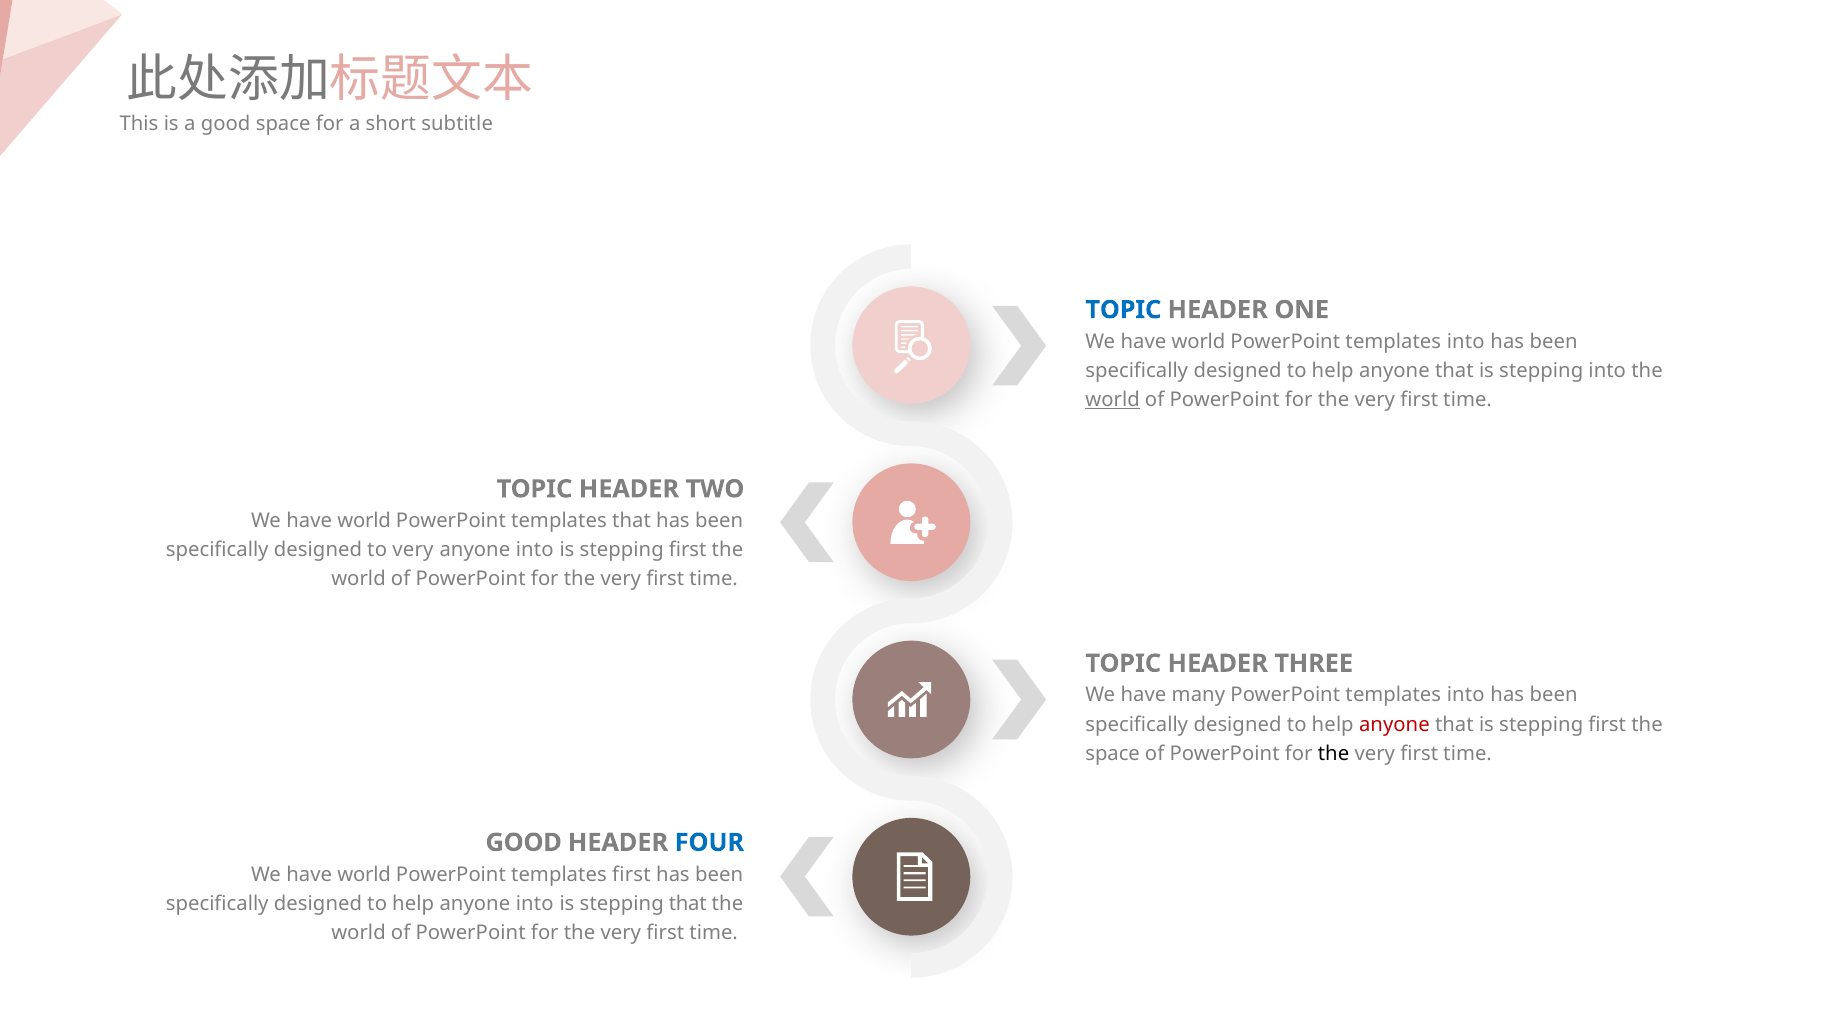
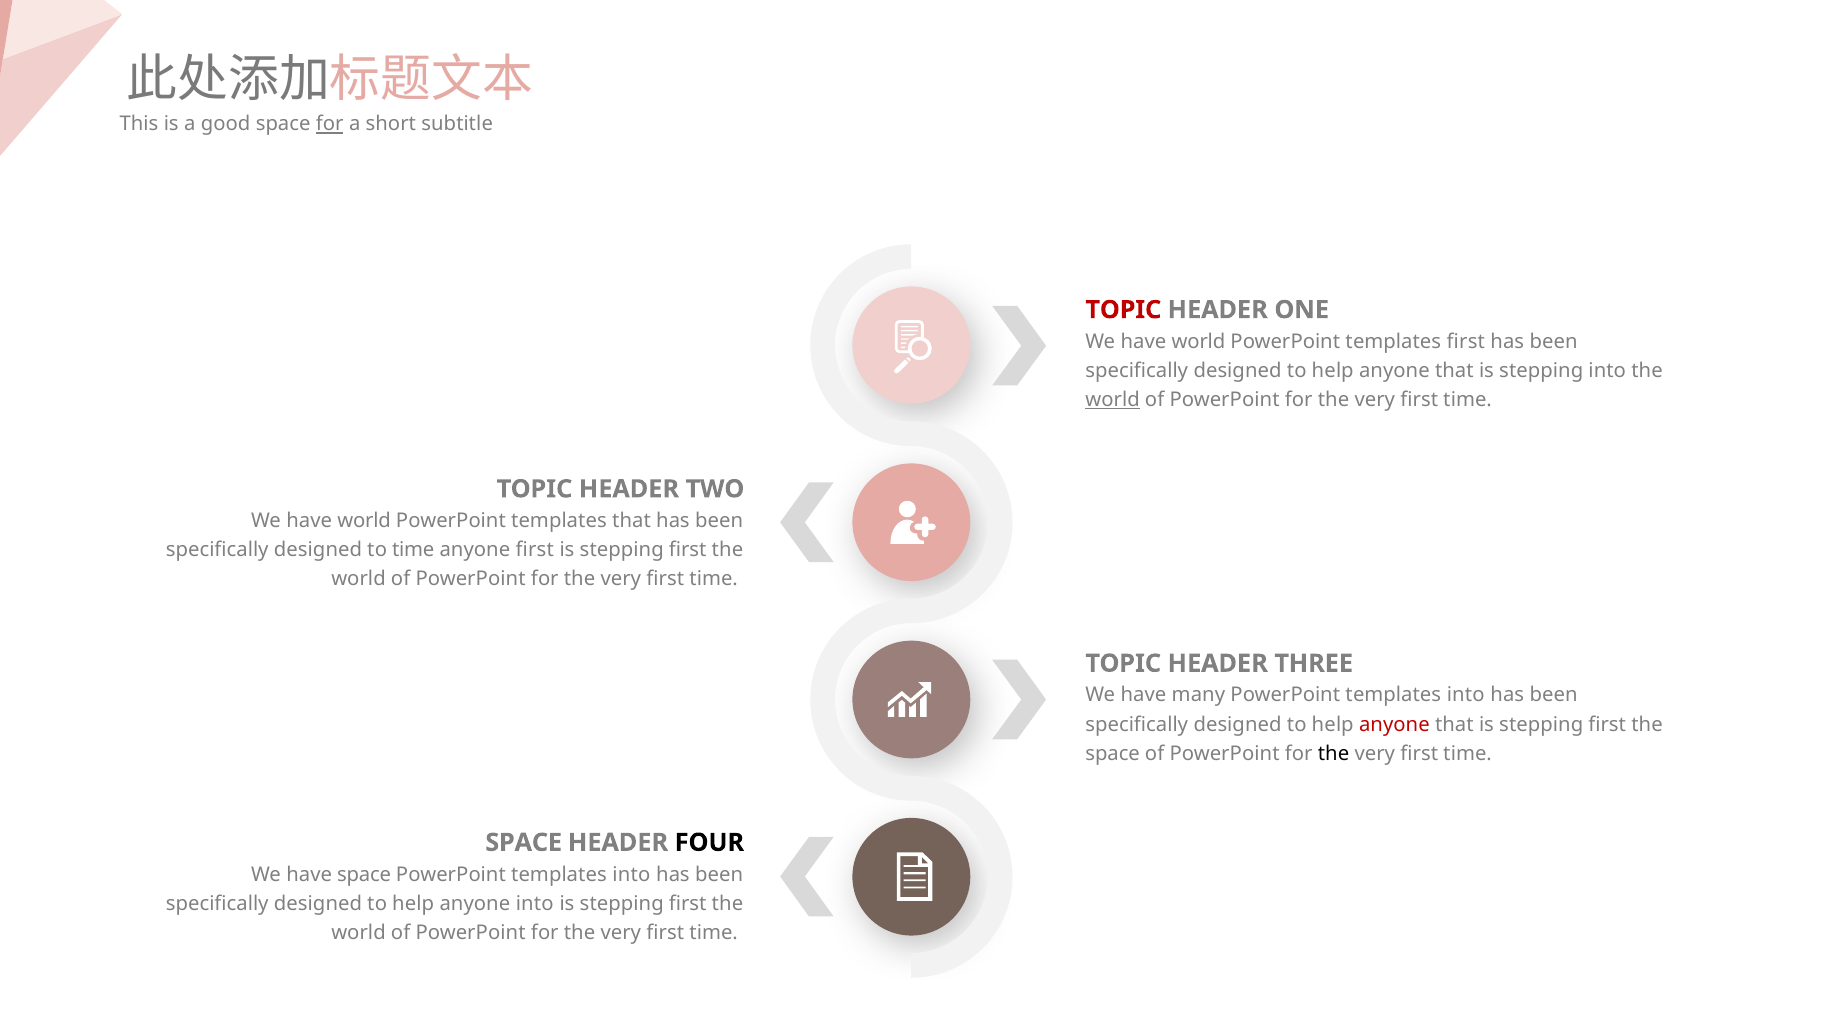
for underline: none -> present (330, 124)
TOPIC colour: blue -> red (1123, 310)
into: into -> first (1466, 342)
to very: very -> time (413, 550)
into: into -> first (535, 550)
GOOD: GOOD -> SPACE (524, 843)
FOUR colour: blue -> black (709, 843)
world: world -> space (364, 875)
first: first -> into (631, 875)
that: that -> first (688, 904)
